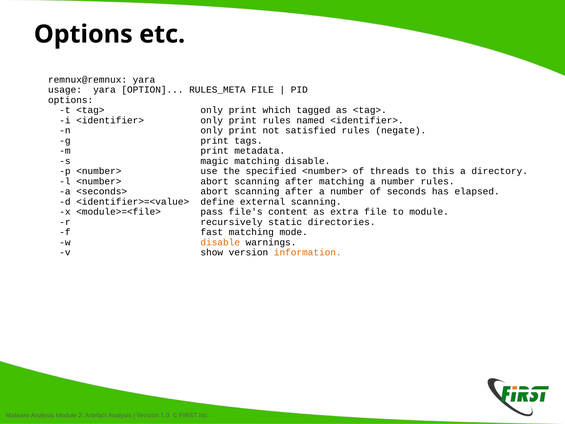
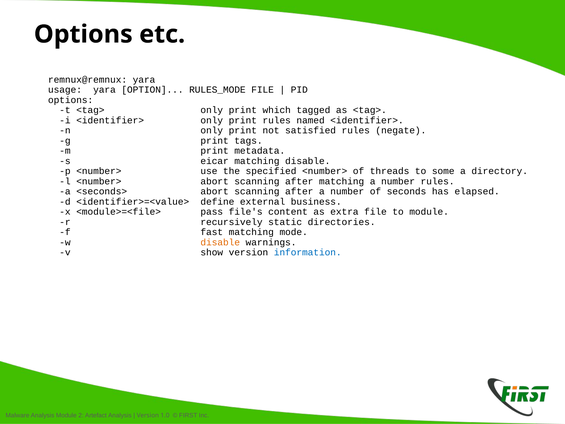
RULES_META: RULES_META -> RULES_MODE (217, 90)
magic: magic -> eicar (215, 161)
this: this -> some (443, 171)
external scanning: scanning -> business (316, 202)
information colour: orange -> blue (308, 252)
